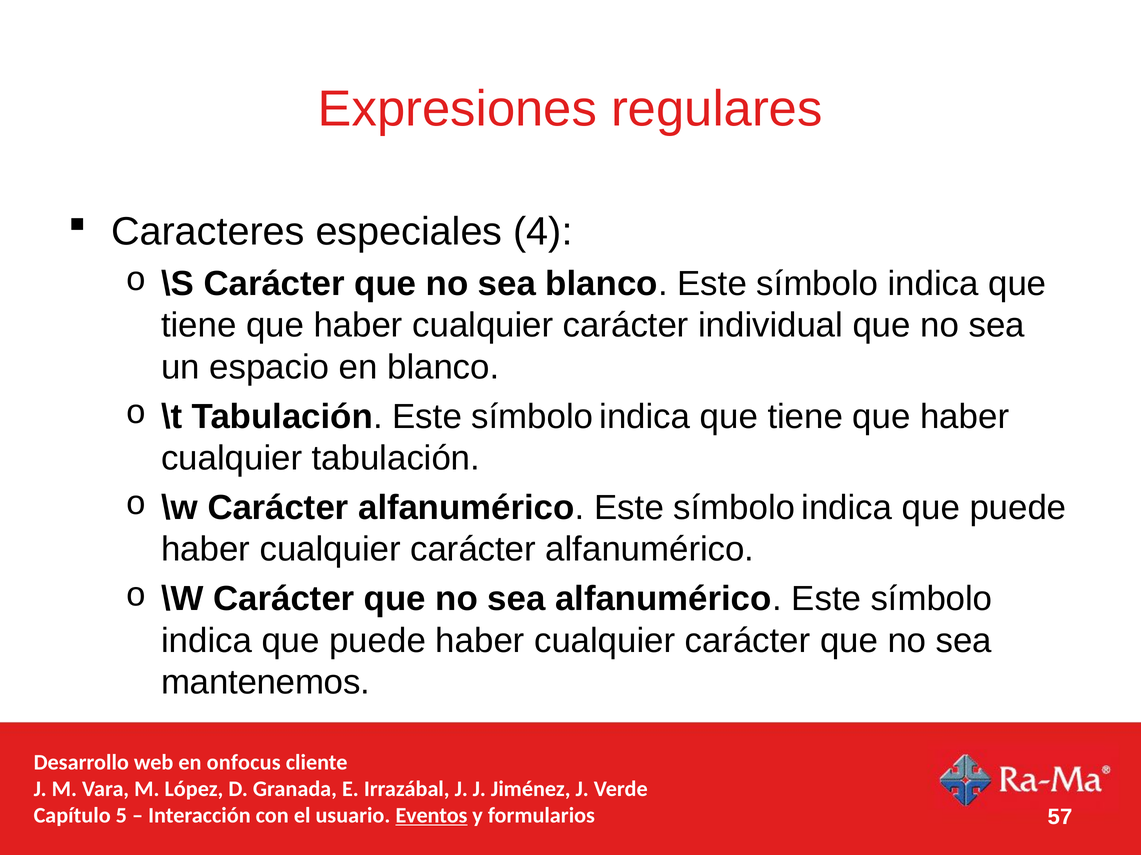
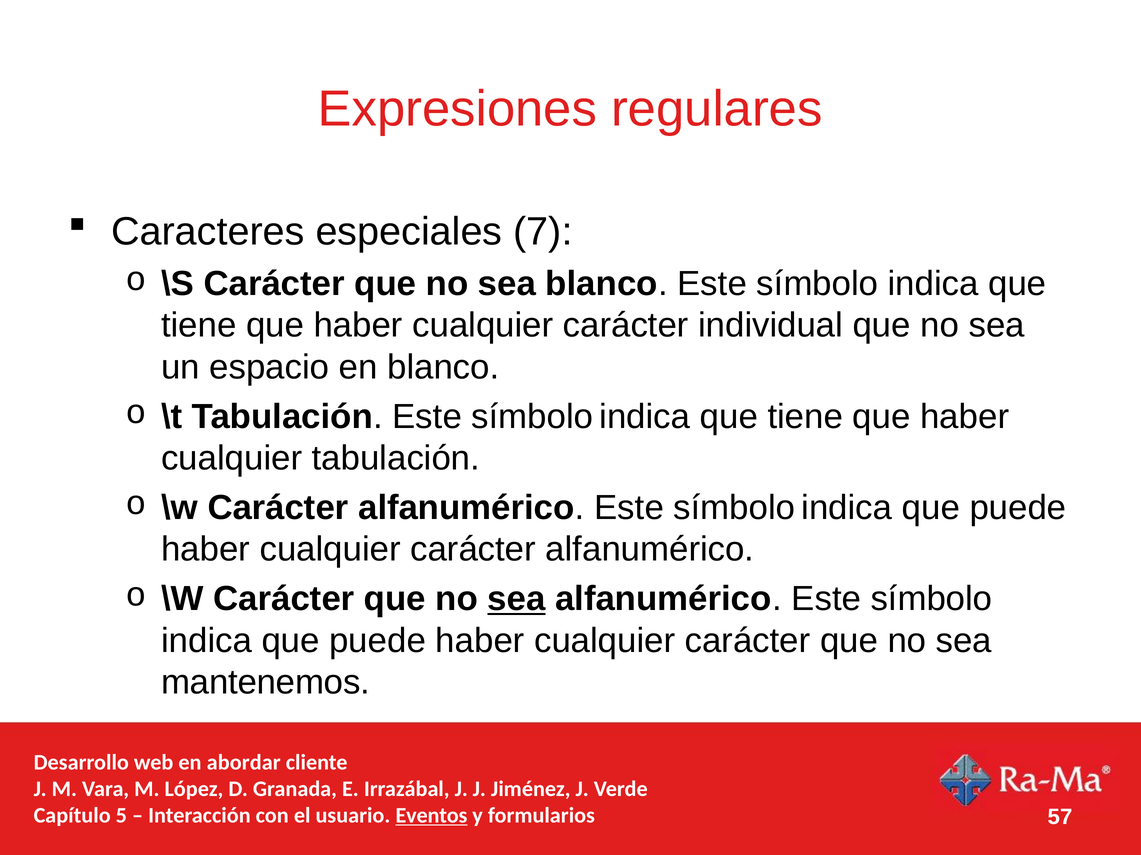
4: 4 -> 7 (543, 232)
sea underline: none -> present (517, 599)
onfocus: onfocus -> abordar (244, 763)
